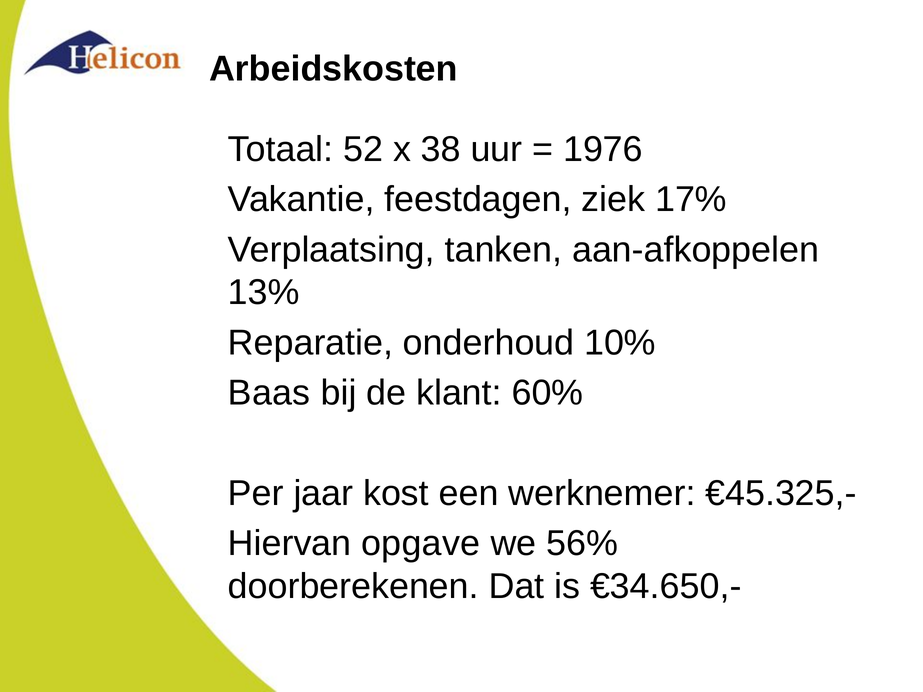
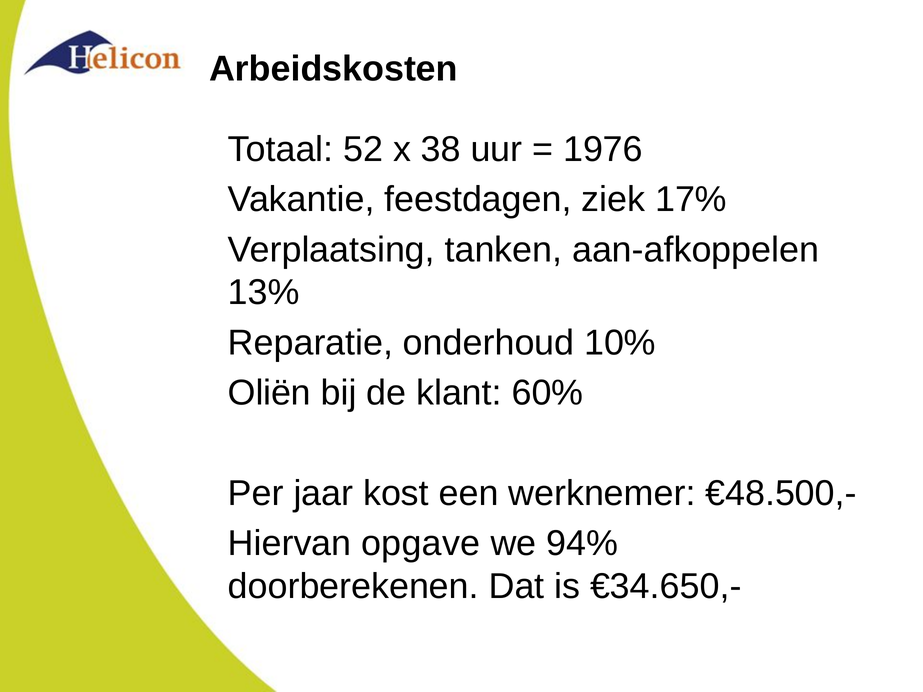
Baas: Baas -> Oliën (269, 393)
€45.325,-: €45.325,- -> €48.500,- (781, 493)
56%: 56% -> 94% (582, 544)
